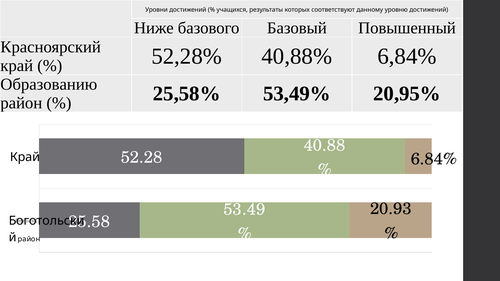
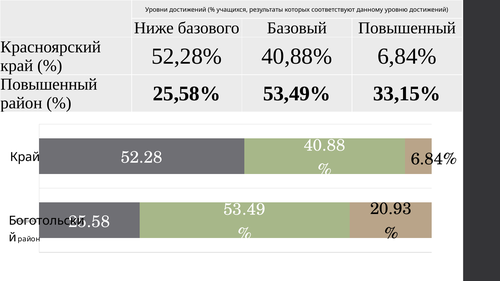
Образованию: Образованию -> Повышенный (49, 84)
20,95%: 20,95% -> 33,15% (407, 94)
